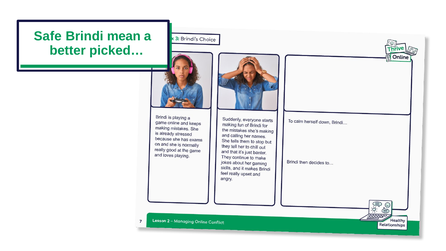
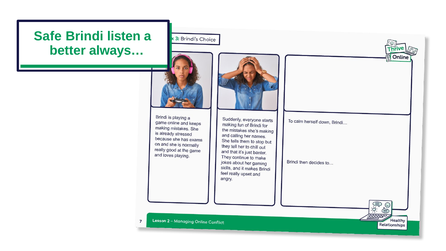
mean: mean -> listen (124, 36)
picked…: picked… -> always… (117, 50)
